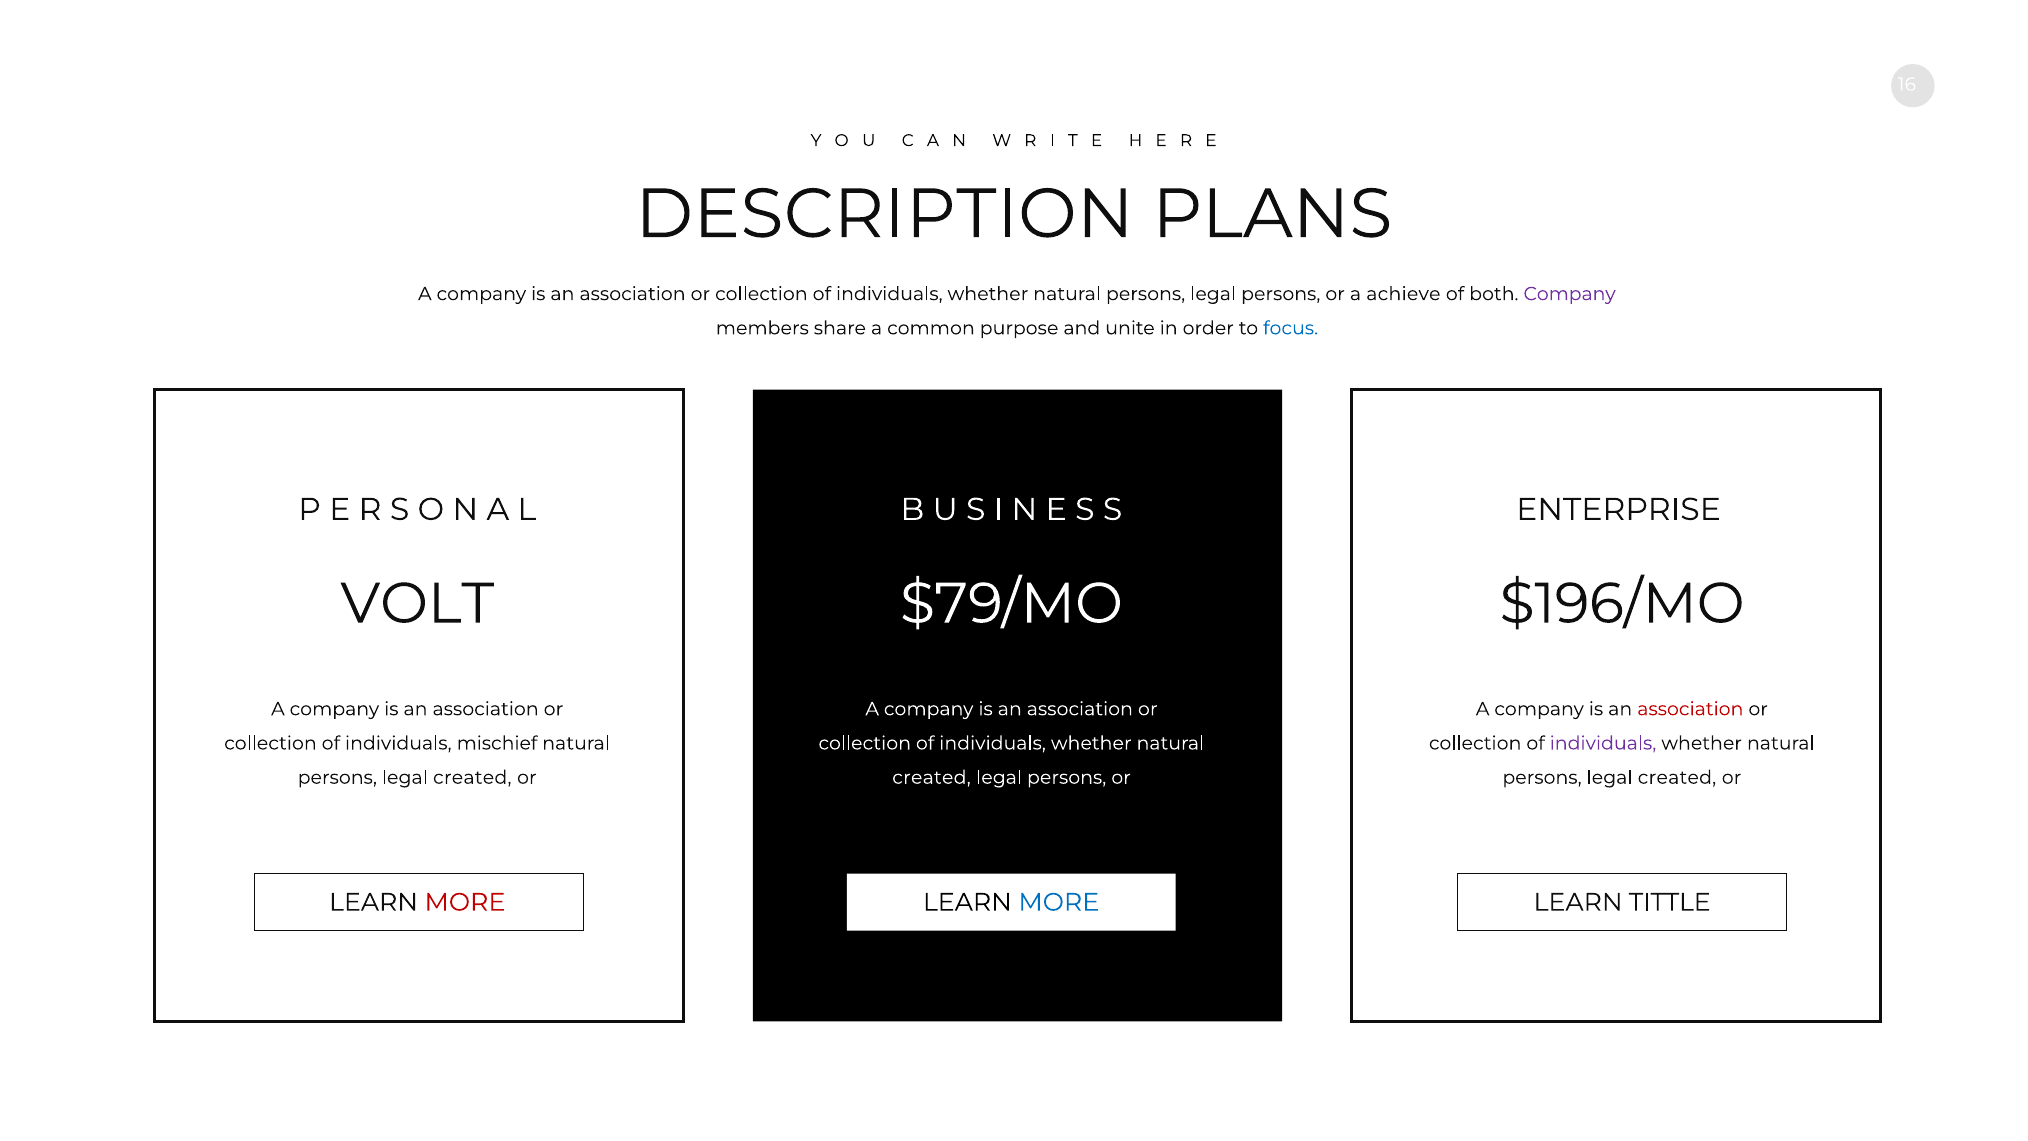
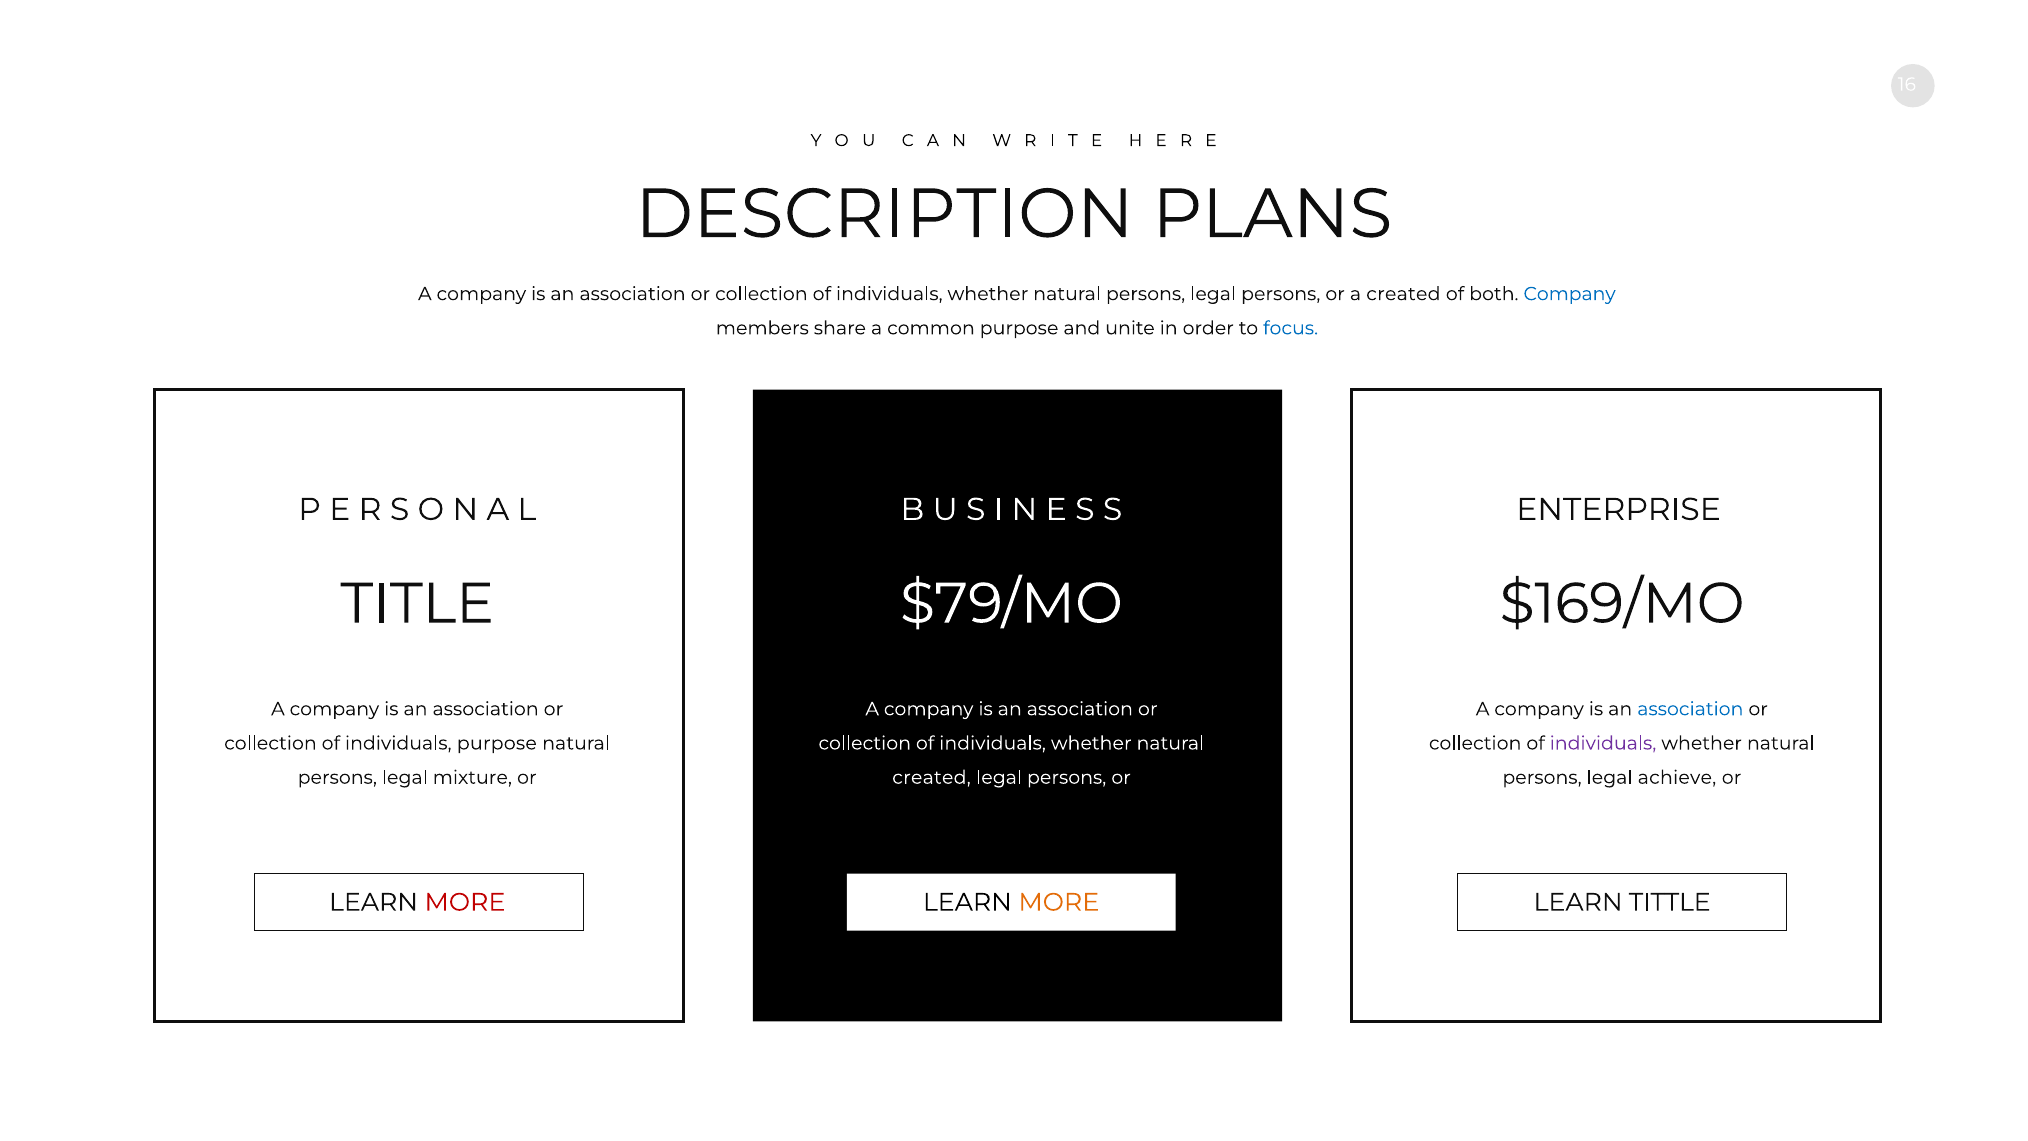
a achieve: achieve -> created (1403, 294)
Company colour: purple -> blue (1570, 294)
VOLT: VOLT -> TITLE (417, 604)
$196/MO: $196/MO -> $169/MO (1622, 604)
association colour: red -> blue (1690, 709)
individuals mischief: mischief -> purpose (497, 743)
created: created -> mixture (472, 778)
created: created -> achieve (1677, 778)
MORE colour: blue -> orange (1059, 902)
